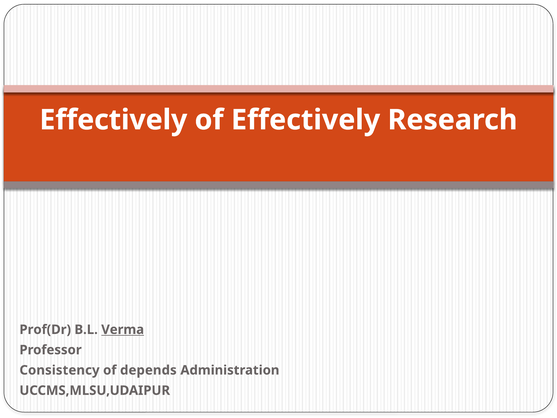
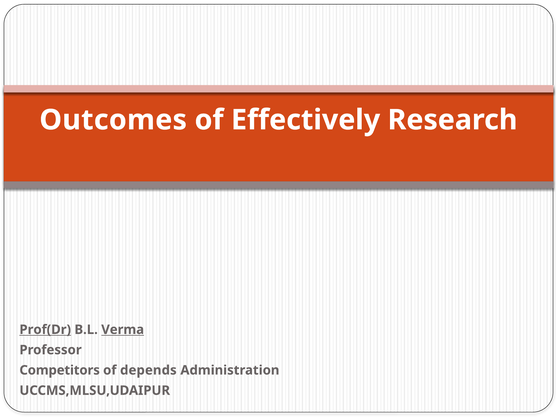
Effectively: Effectively -> Outcomes (113, 120)
Prof(Dr underline: none -> present (45, 329)
Consistency: Consistency -> Competitors (60, 370)
